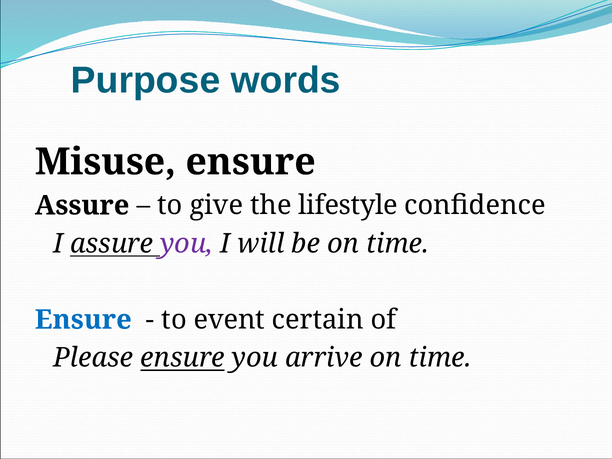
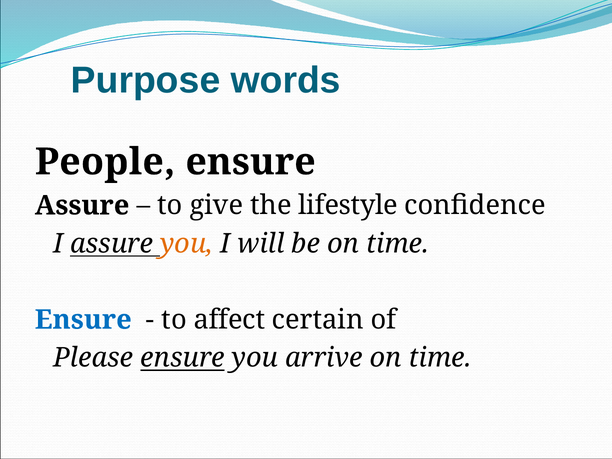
Misuse: Misuse -> People (105, 162)
you colour: purple -> orange (187, 244)
event: event -> affect (229, 320)
